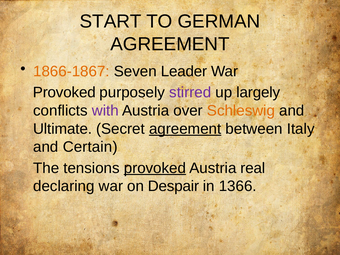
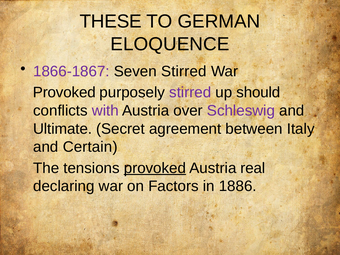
START: START -> THESE (111, 21)
AGREEMENT: AGREEMENT -> ELOQUENCE (170, 44)
1866-1867 colour: orange -> purple (71, 71)
Seven Leader: Leader -> Stirred (184, 71)
largely: largely -> should (258, 92)
Schleswig colour: orange -> purple (241, 111)
agreement underline: present -> none (185, 129)
Despair: Despair -> Factors (173, 186)
1366: 1366 -> 1886 (238, 186)
